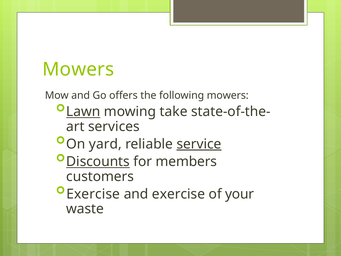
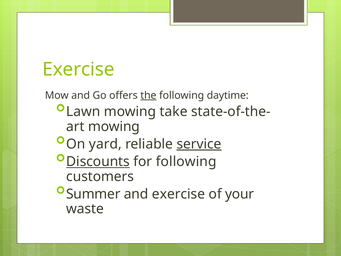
Mowers: Mowers -> Exercise (78, 69)
the underline: none -> present (148, 95)
following mowers: mowers -> daytime (228, 95)
Lawn underline: present -> none (83, 112)
services: services -> mowing (114, 126)
for members: members -> following (186, 161)
Exercise: Exercise -> Summer (93, 194)
